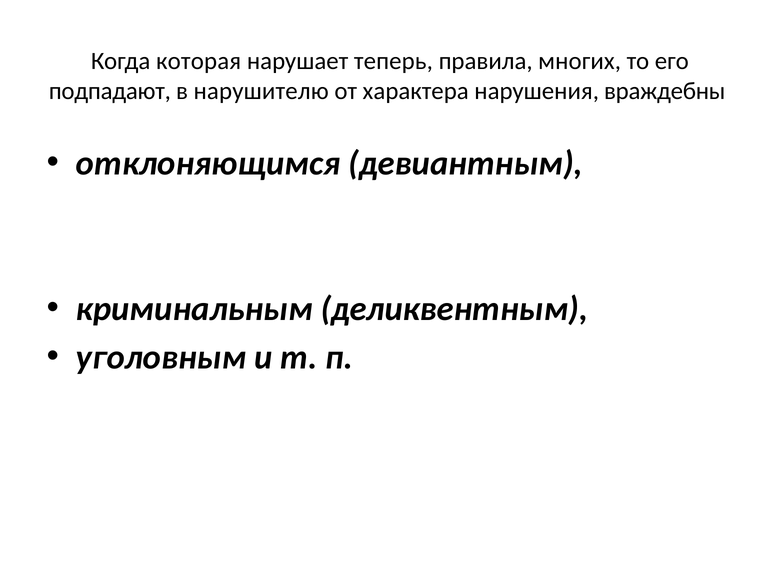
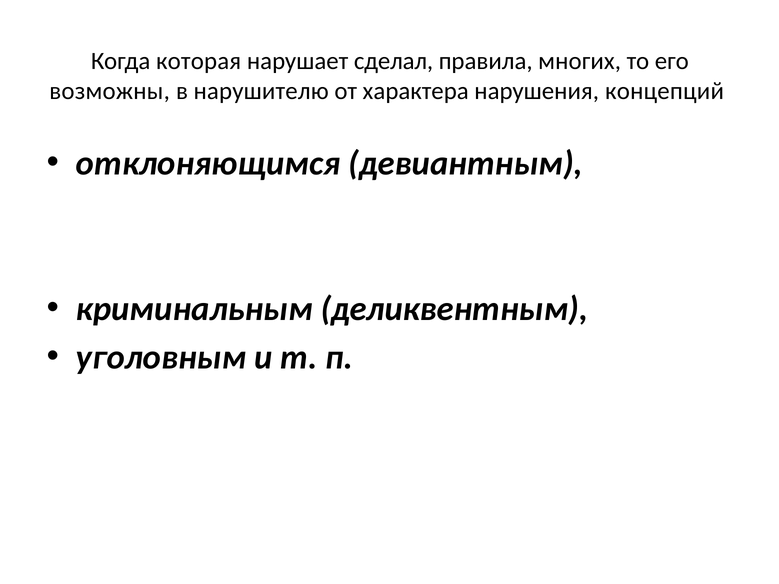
теперь: теперь -> сделал (394, 61)
подпадают: подпадают -> возможны (110, 91)
враждебны: враждебны -> концепций (664, 91)
